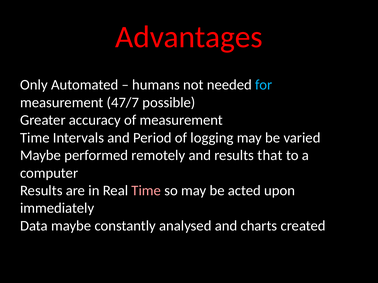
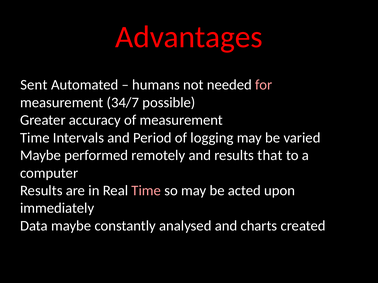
Only: Only -> Sent (34, 85)
for colour: light blue -> pink (264, 85)
47/7: 47/7 -> 34/7 (123, 103)
